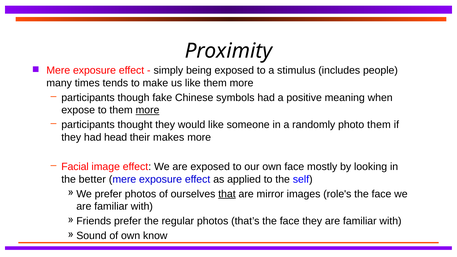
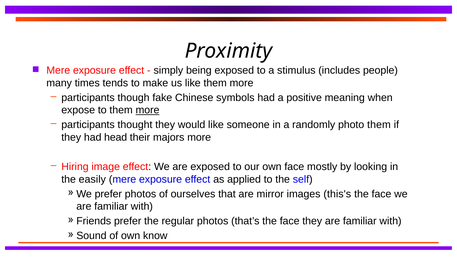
makes: makes -> majors (169, 137)
Facial: Facial -> Hiring (75, 167)
better: better -> easily (92, 179)
that underline: present -> none (227, 194)
role's: role's -> this's (337, 194)
